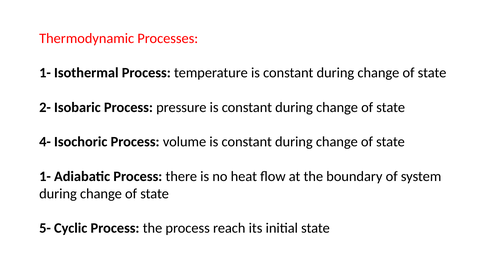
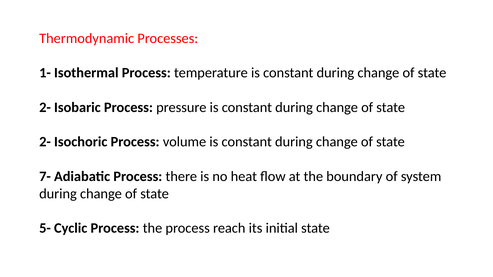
4-: 4- -> 2- (45, 142)
1-: 1- -> 7- (45, 177)
